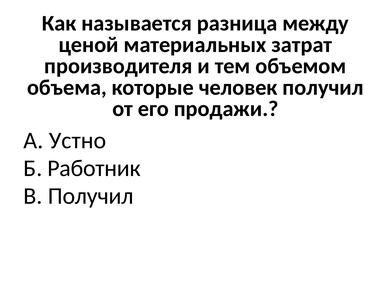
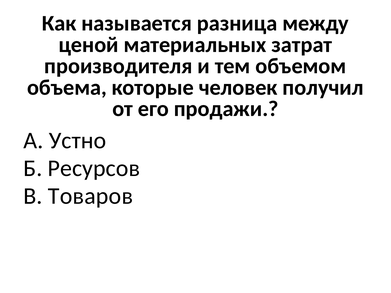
Работник: Работник -> Ресурсов (94, 168)
В Получил: Получил -> Товаров (90, 196)
